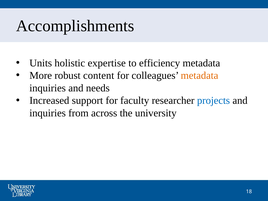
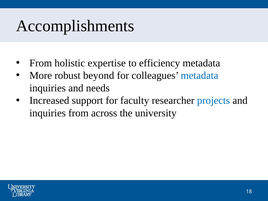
Units: Units -> From (41, 63)
content: content -> beyond (99, 76)
metadata colour: orange -> blue (200, 76)
